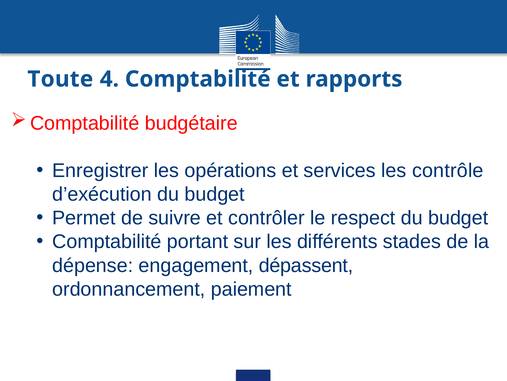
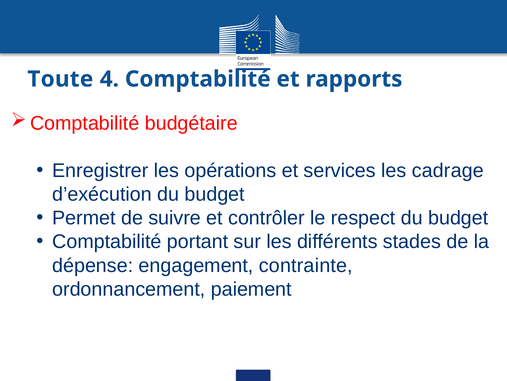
contrôle: contrôle -> cadrage (448, 170)
dépassent: dépassent -> contrainte (306, 265)
